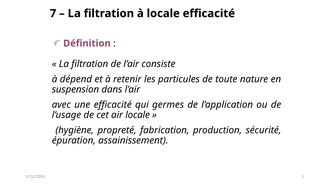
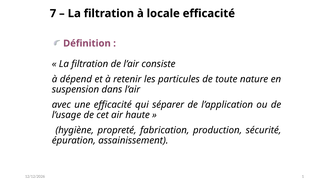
germes: germes -> séparer (168, 105)
air locale: locale -> haute (138, 115)
